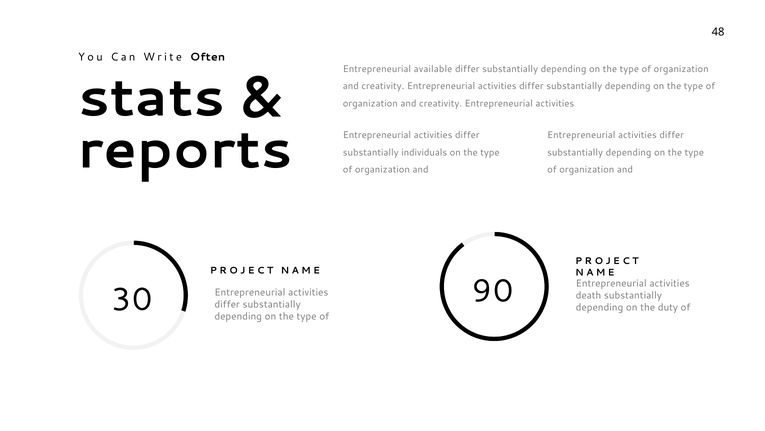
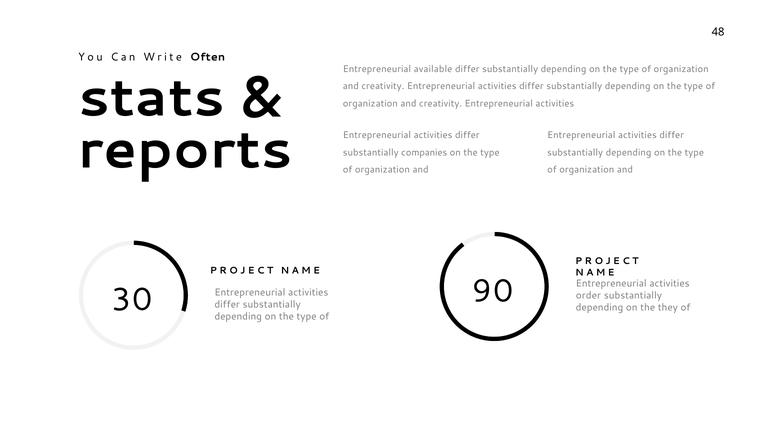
individuals: individuals -> companies (424, 152)
death: death -> order (588, 295)
duty: duty -> they (668, 307)
